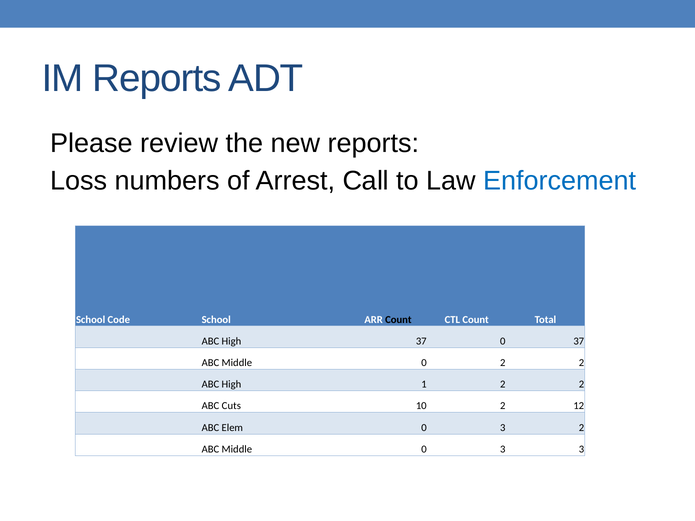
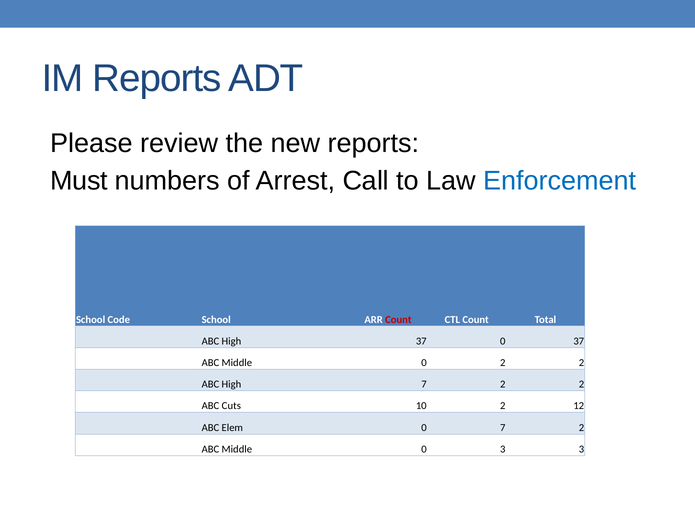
Loss: Loss -> Must (79, 181)
Count colour: black -> red (398, 320)
High 1: 1 -> 7 (424, 385)
Elem 0 3: 3 -> 7 (503, 428)
